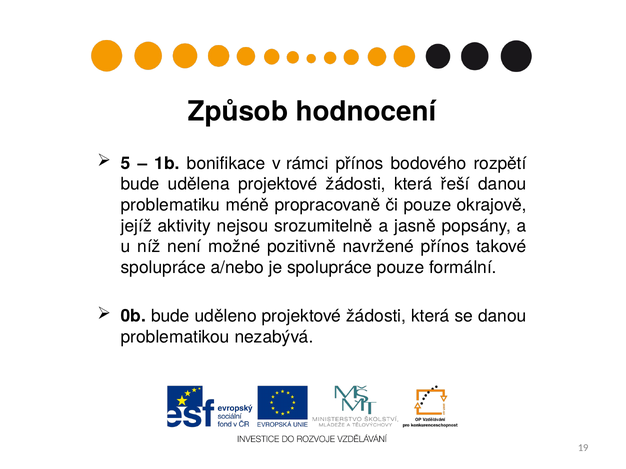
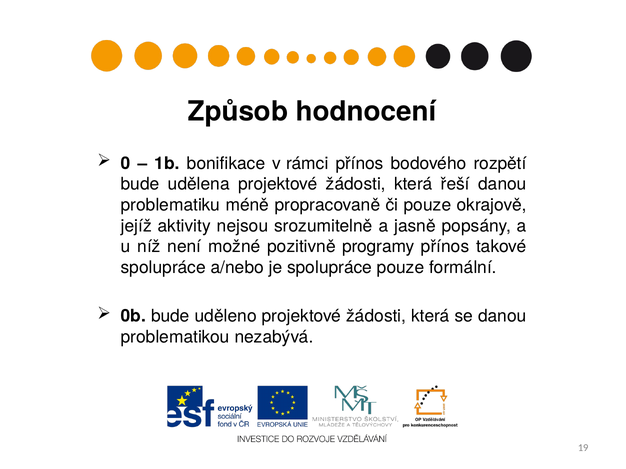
5: 5 -> 0 (126, 163)
navržené: navržené -> programy (378, 247)
